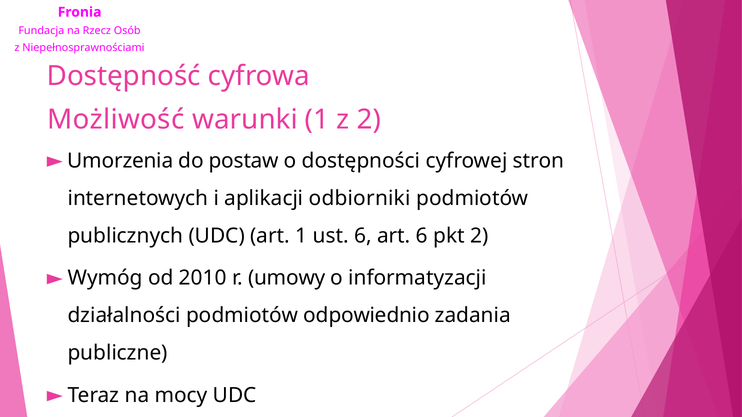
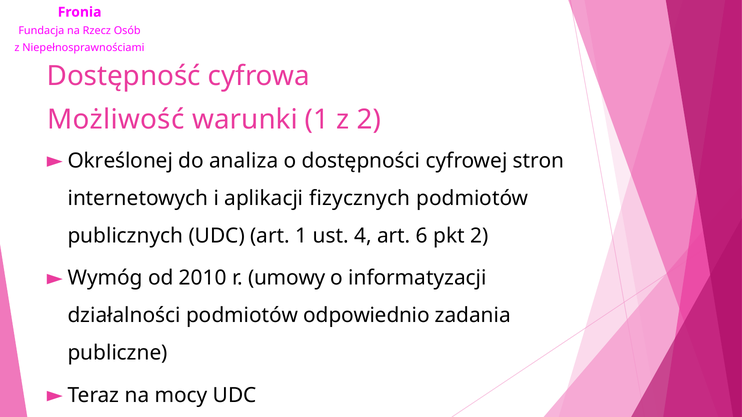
Umorzenia: Umorzenia -> Określonej (120, 161)
postaw: postaw -> analiza (244, 161)
odbiorniki: odbiorniki -> fizycznych (360, 198)
ust 6: 6 -> 4 (363, 236)
